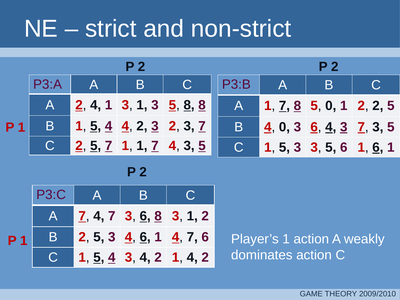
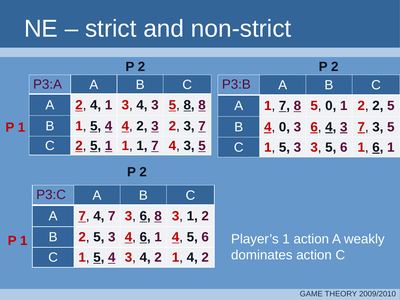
1 3 1: 1 -> 4 (142, 105)
5 7: 7 -> 1 (109, 146)
1 4 7: 7 -> 5 (192, 237)
